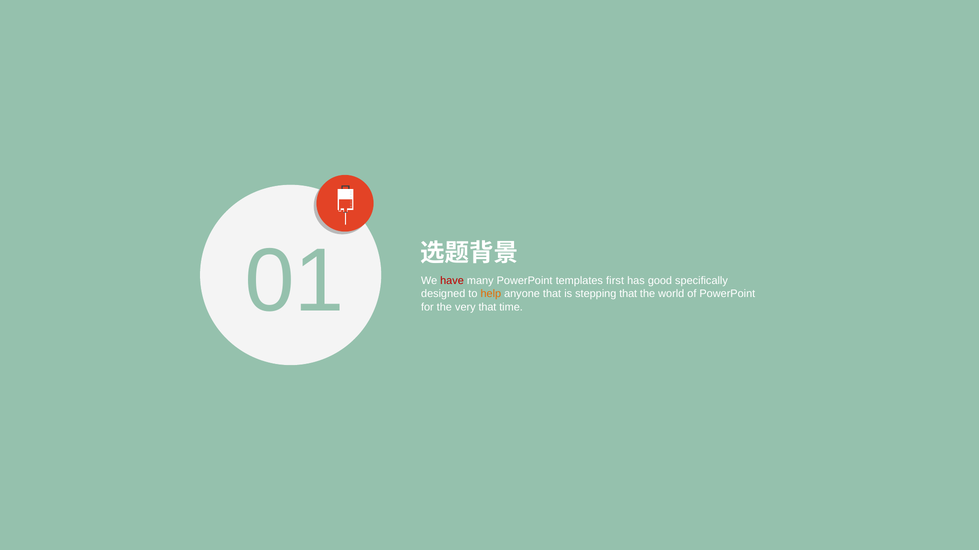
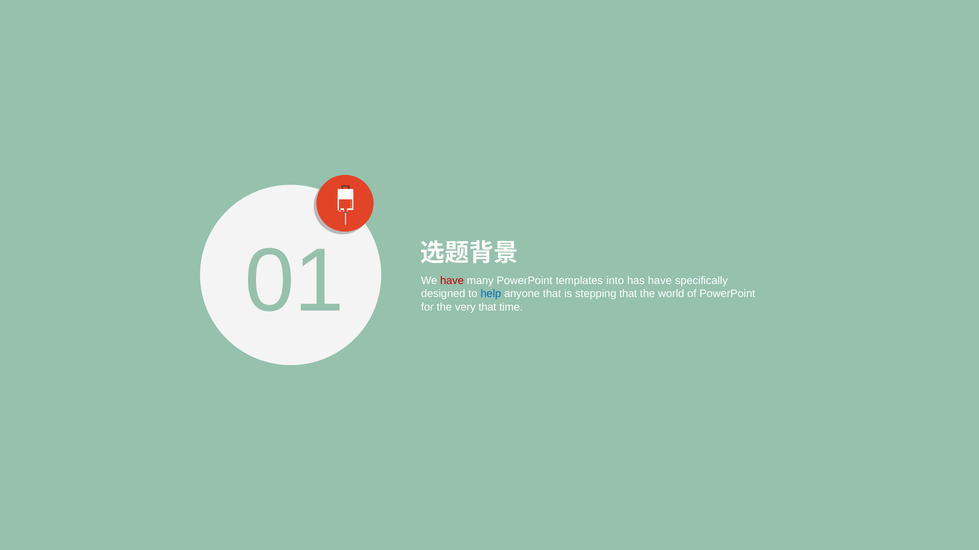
first: first -> into (615, 281)
has good: good -> have (660, 281)
help colour: orange -> blue (491, 294)
